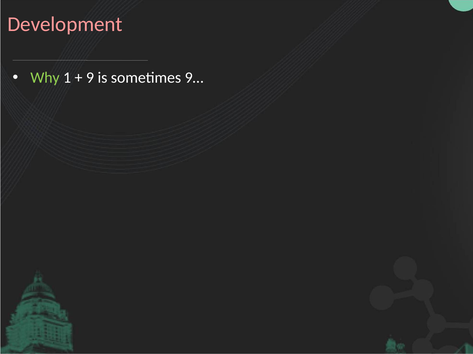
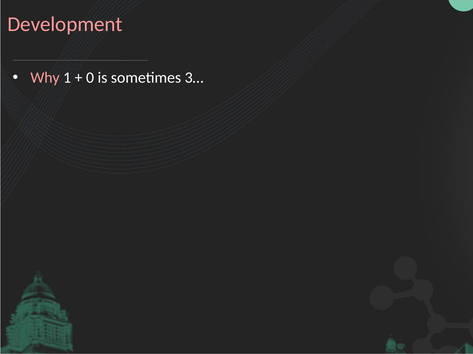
Why colour: light green -> pink (45, 78)
9: 9 -> 0 (90, 78)
9…: 9… -> 3… (194, 78)
